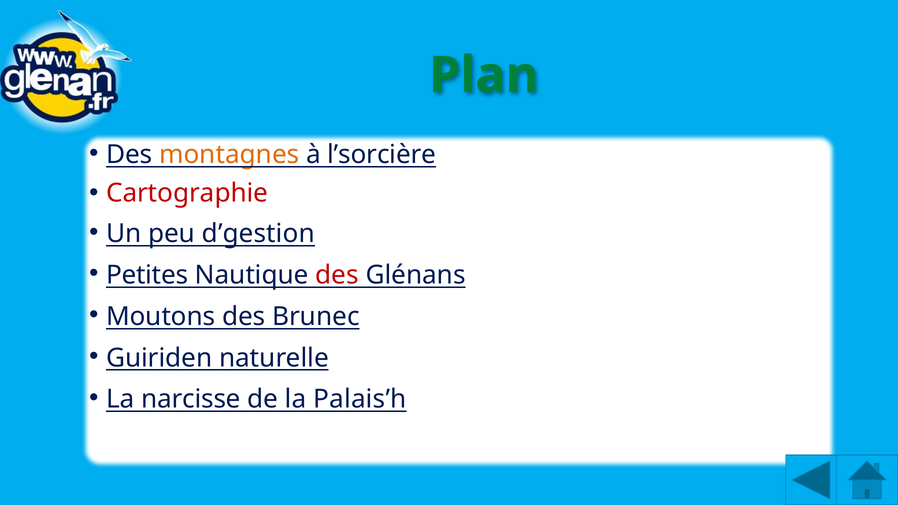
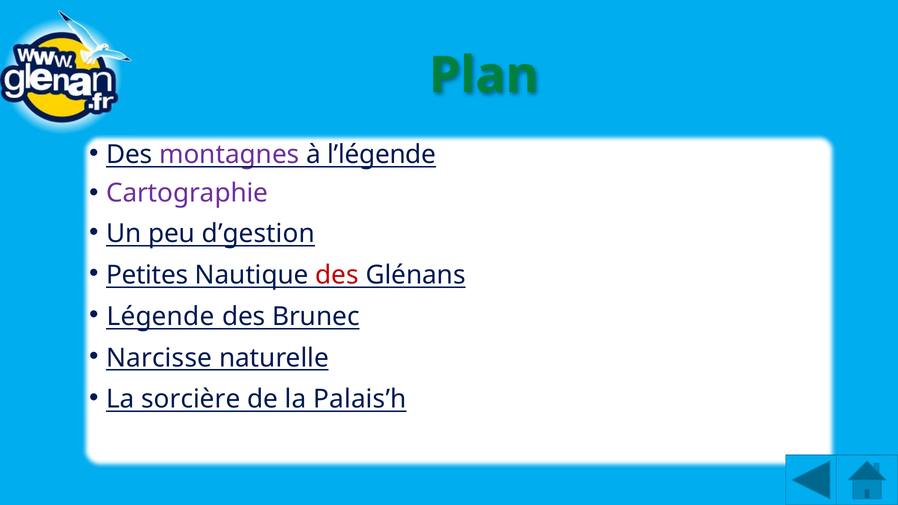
montagnes colour: orange -> purple (229, 155)
l’sorcière: l’sorcière -> l’légende (382, 155)
Cartographie colour: red -> purple (187, 193)
Moutons: Moutons -> Légende (161, 317)
Guiriden: Guiriden -> Narcisse (159, 358)
narcisse: narcisse -> sorcière (191, 399)
